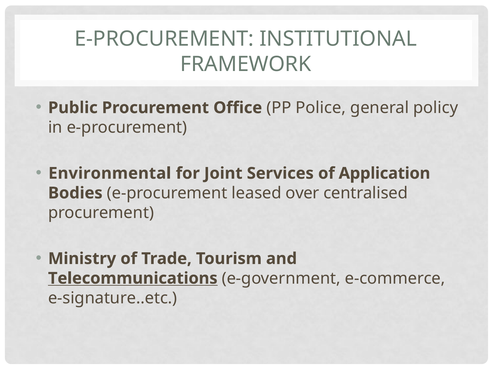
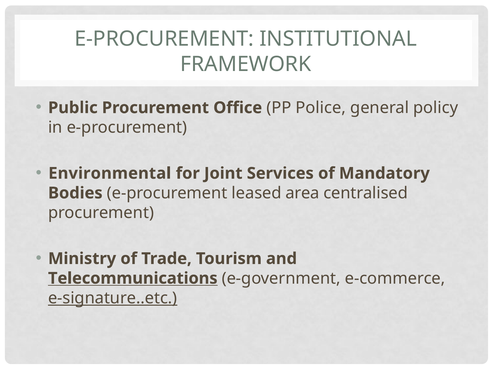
Application: Application -> Mandatory (384, 174)
over: over -> area (303, 193)
e-signature..etc underline: none -> present (113, 299)
